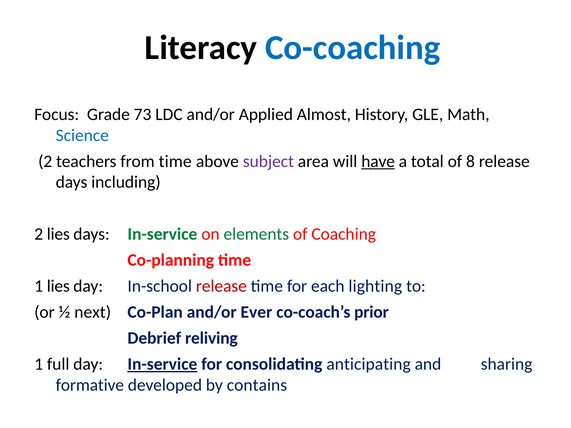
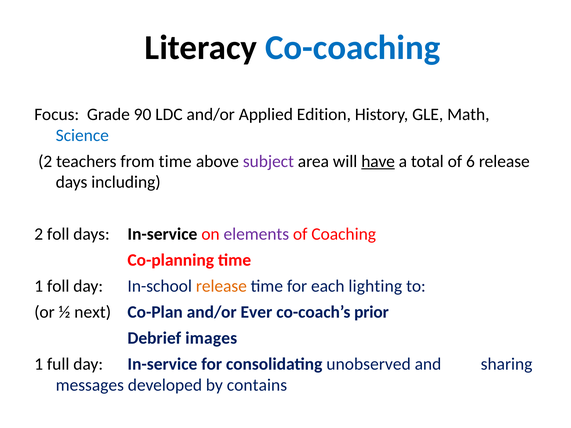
73: 73 -> 90 (143, 114)
Almost: Almost -> Edition (324, 114)
8: 8 -> 6 (470, 161)
2 lies: lies -> foll (58, 234)
In-service colour: green -> black (162, 234)
elements colour: green -> purple (256, 234)
1 lies: lies -> foll (58, 286)
release colour: red -> orange (221, 286)
reliving: reliving -> images (211, 338)
In-service underline: present -> none (162, 364)
anticipating: anticipating -> unobserved (369, 364)
formative: formative -> messages (90, 385)
